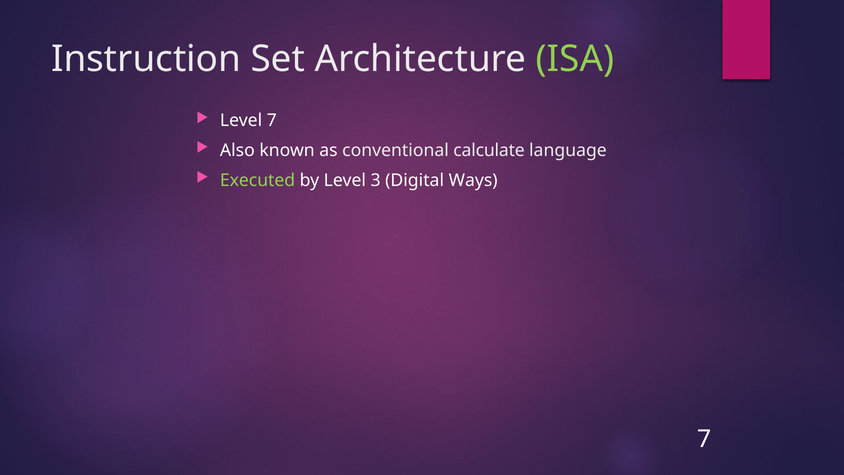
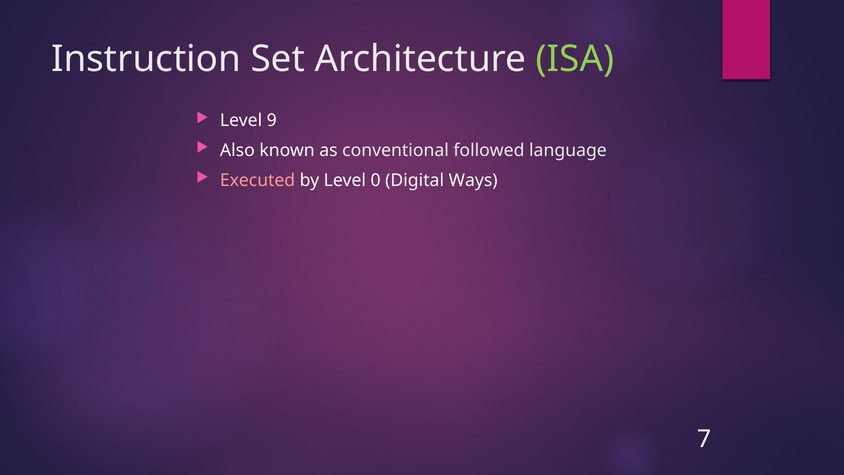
Level 7: 7 -> 9 (272, 120)
calculate: calculate -> followed (489, 150)
Executed colour: light green -> pink (258, 180)
3: 3 -> 0 (376, 180)
